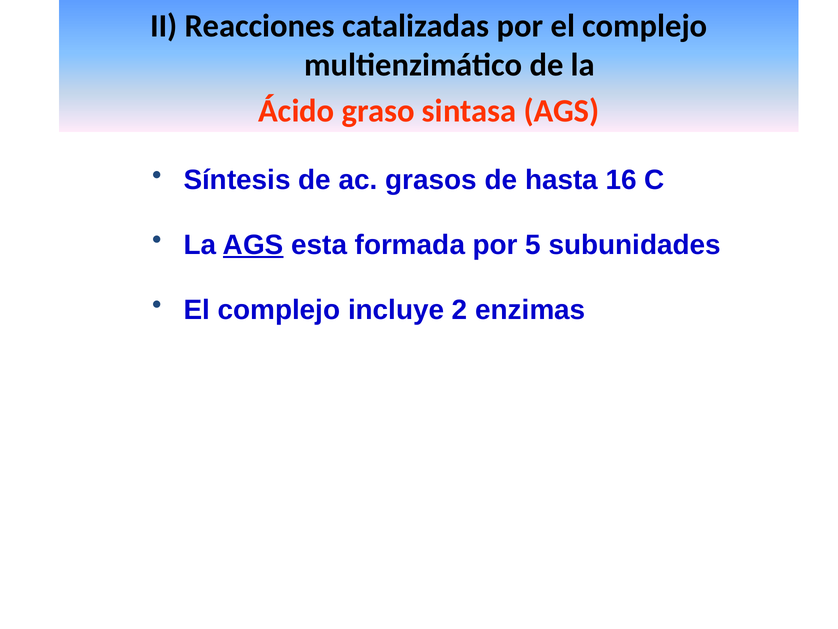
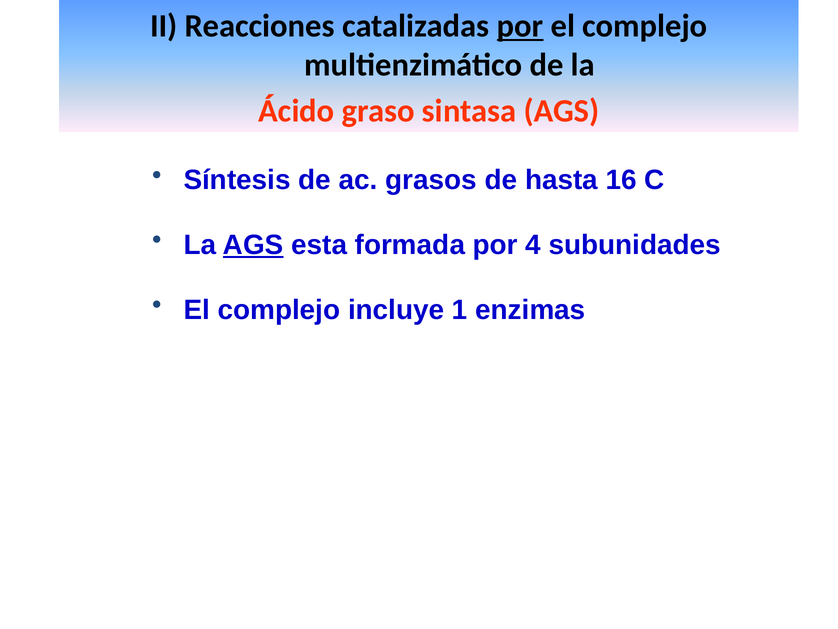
por underline: none -> present (520, 26)
5: 5 -> 4 (533, 245)
2: 2 -> 1 (460, 310)
